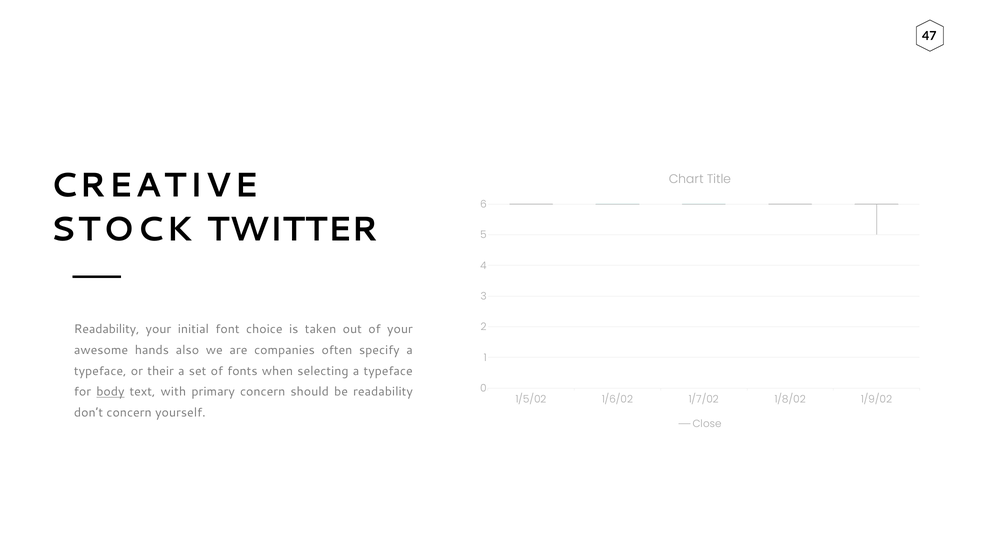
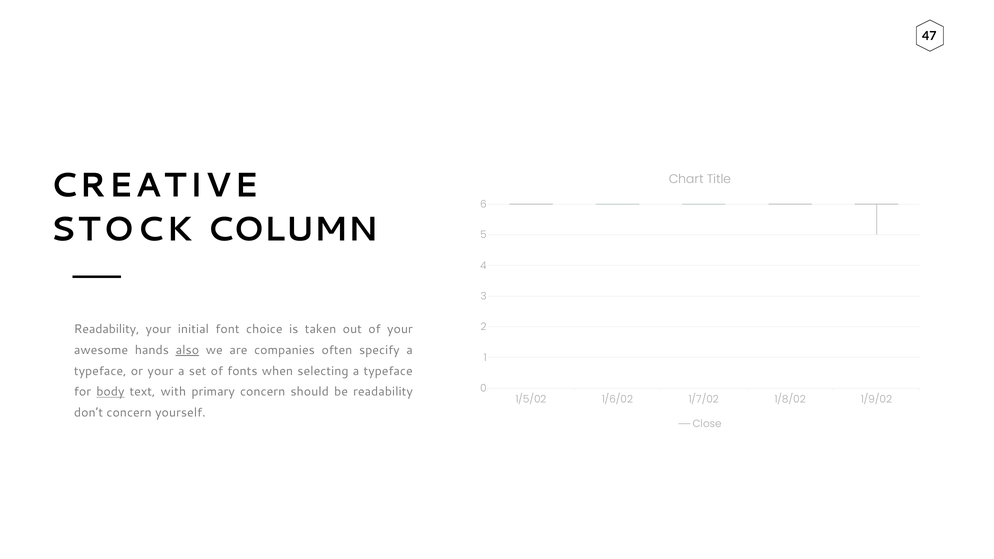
TWITTER: TWITTER -> COLUMN (292, 229)
also underline: none -> present (187, 350)
or their: their -> your (161, 371)
